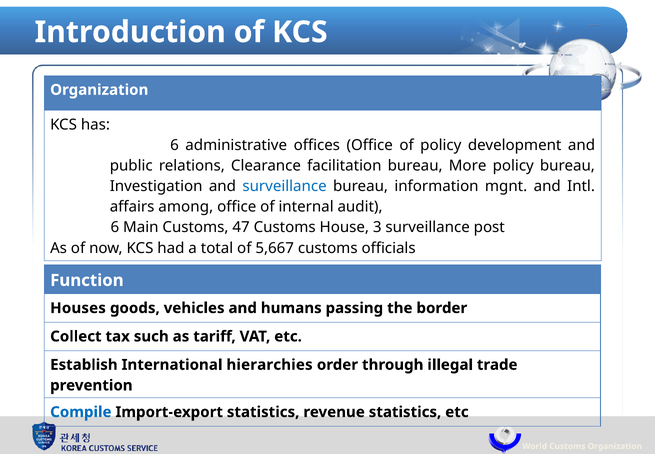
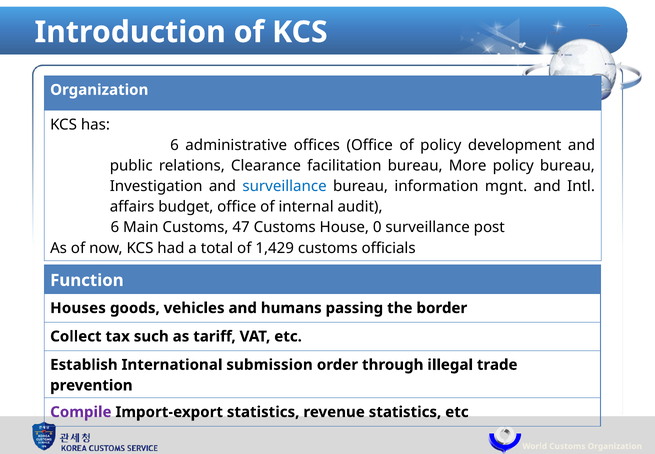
among: among -> budget (186, 207)
3: 3 -> 0 (377, 227)
5,667: 5,667 -> 1,429 (275, 248)
hierarchies: hierarchies -> submission (270, 364)
Compile colour: blue -> purple (81, 412)
